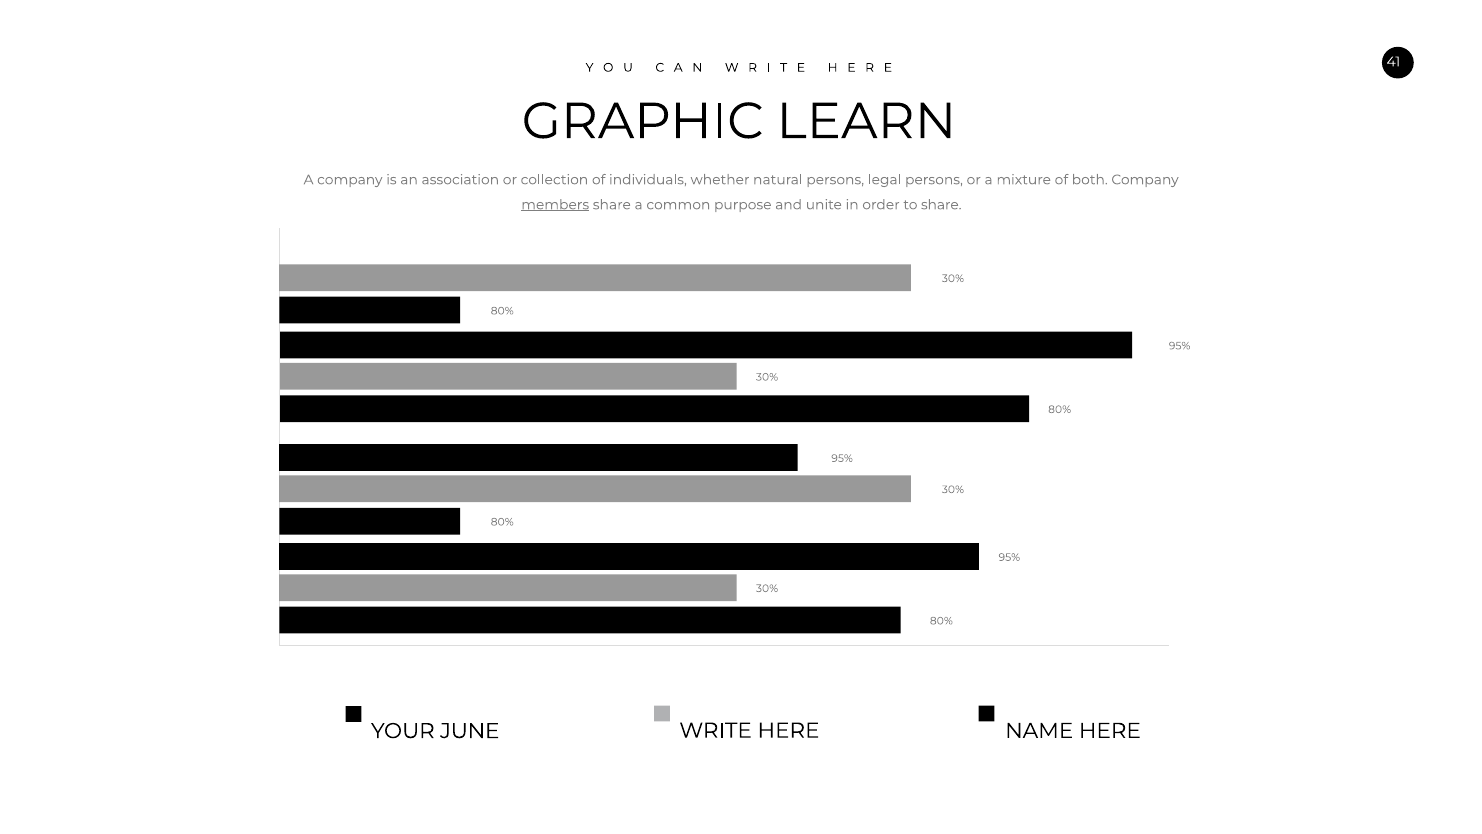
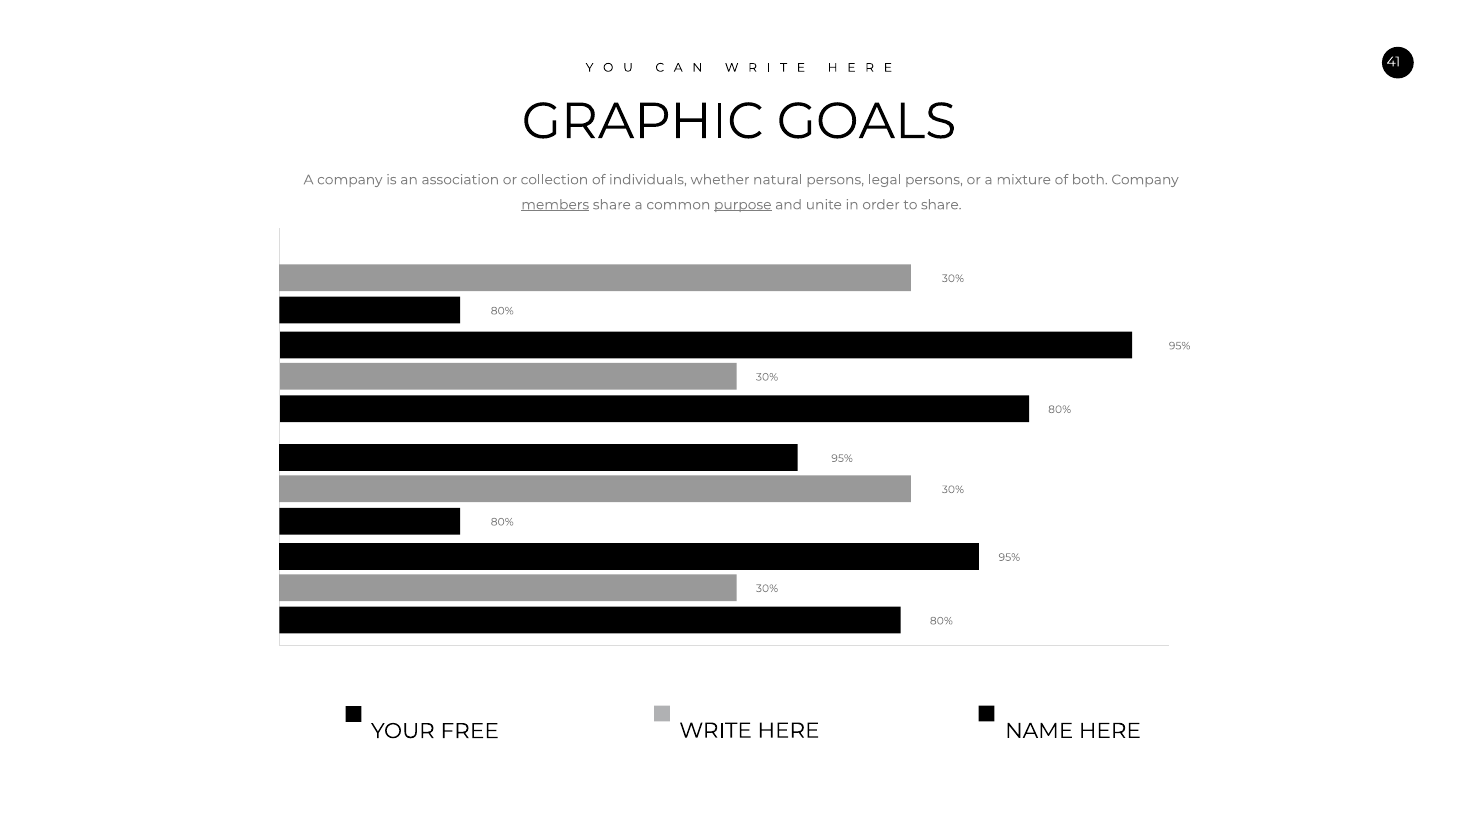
LEARN: LEARN -> GOALS (867, 121)
purpose underline: none -> present (743, 205)
JUNE: JUNE -> FREE (470, 731)
